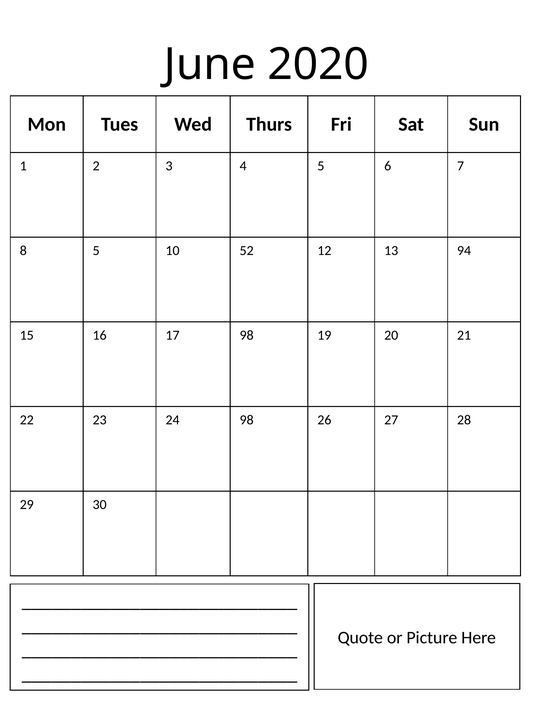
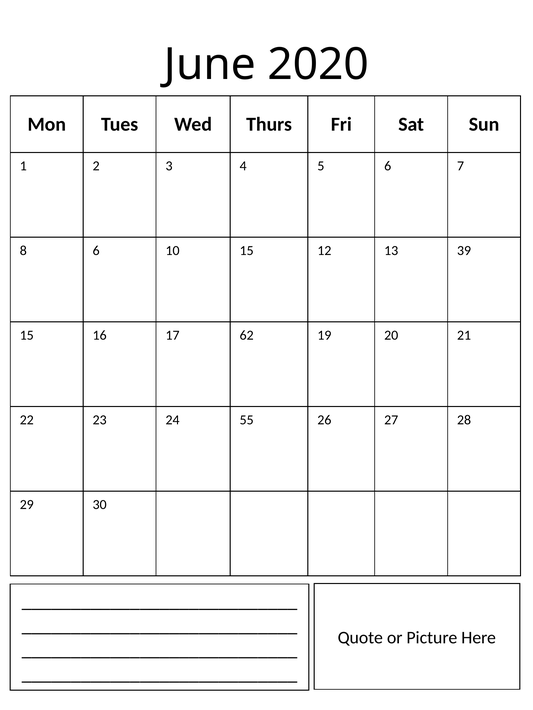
8 5: 5 -> 6 (96, 251)
10 52: 52 -> 15 (247, 251)
94: 94 -> 39 (464, 251)
17 98: 98 -> 62 (247, 335)
24 98: 98 -> 55 (247, 420)
